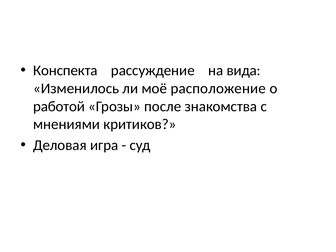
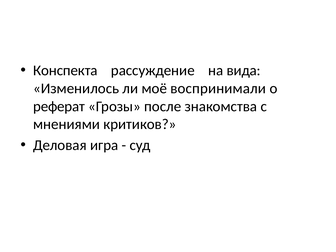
расположение: расположение -> воспринимали (218, 88)
работой: работой -> реферат (59, 106)
